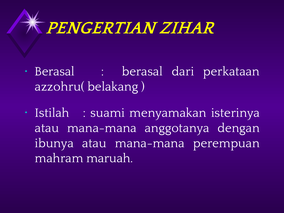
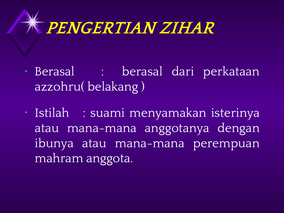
maruah: maruah -> anggota (110, 158)
